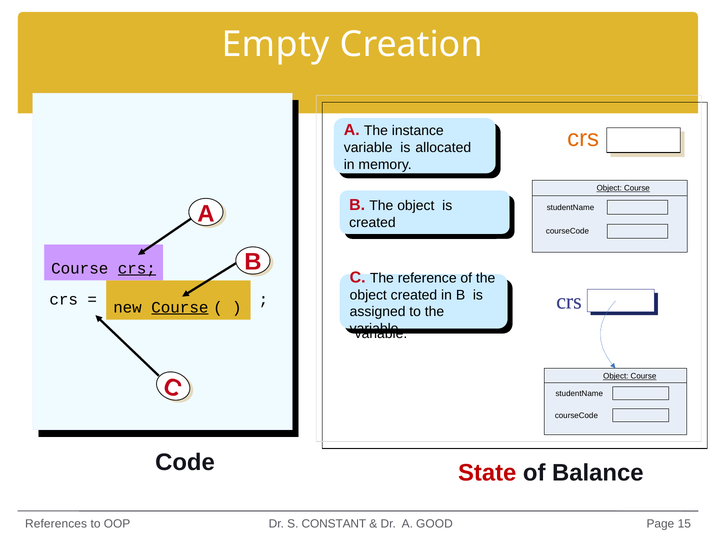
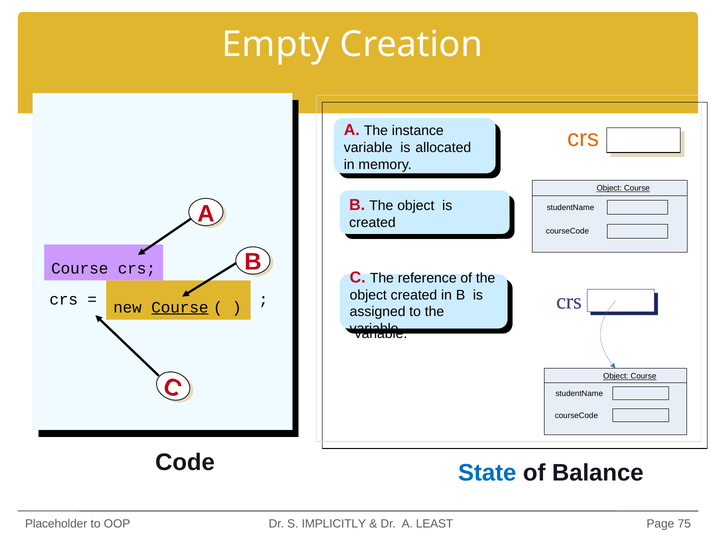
crs underline: present -> none (137, 268)
State colour: red -> blue (487, 473)
References: References -> Placeholder (56, 524)
CONSTANT: CONSTANT -> IMPLICITLY (334, 524)
GOOD: GOOD -> LEAST (435, 524)
15: 15 -> 75 (684, 524)
